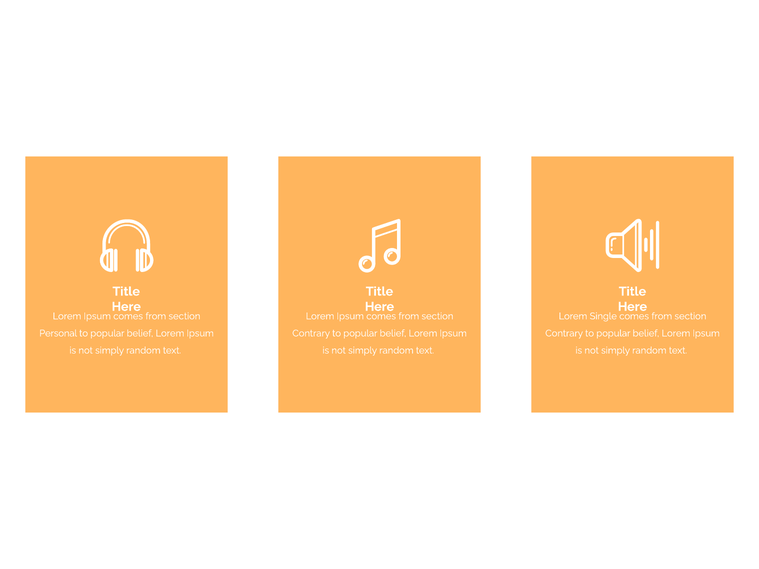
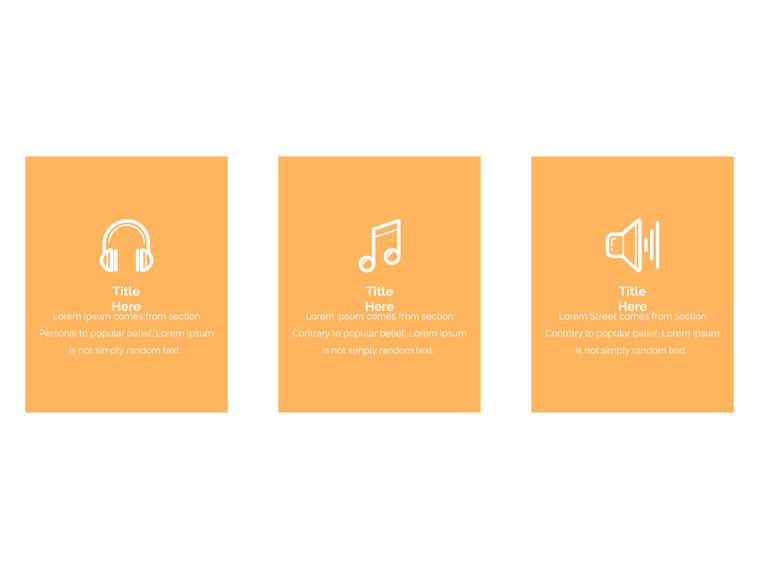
Single: Single -> Street (603, 316)
